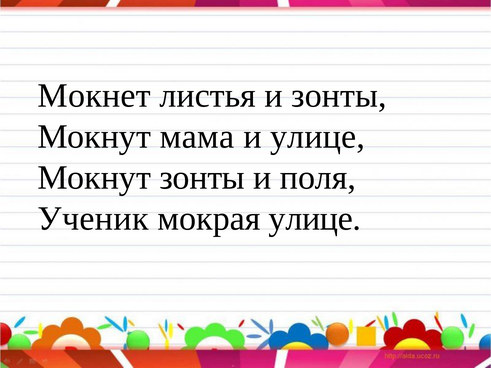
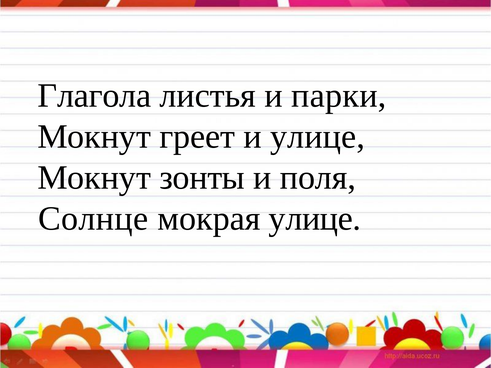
Мокнет: Мокнет -> Глагола (94, 96)
и зонты: зонты -> парки (339, 96)
мама: мама -> греет (197, 137)
Ученик: Ученик -> Солнце (93, 219)
